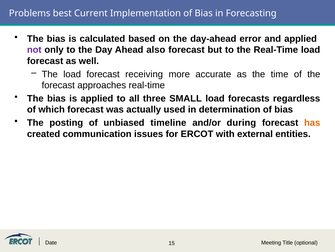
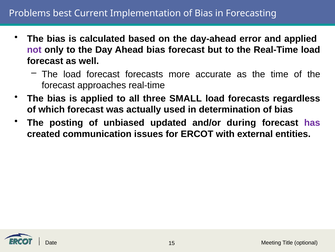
Ahead also: also -> bias (156, 50)
forecast receiving: receiving -> forecasts (144, 74)
timeline: timeline -> updated (168, 122)
has colour: orange -> purple (312, 122)
